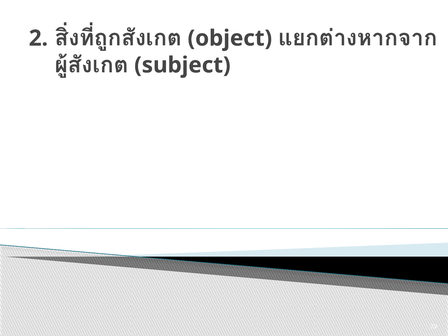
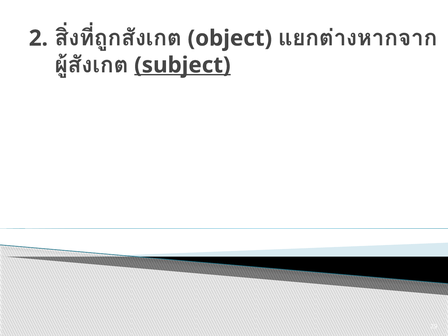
subject underline: none -> present (182, 65)
